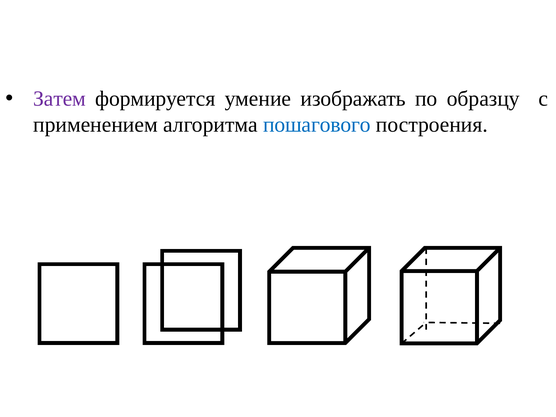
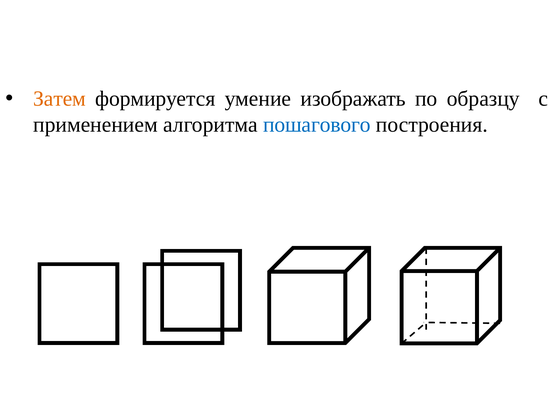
Затем colour: purple -> orange (60, 99)
